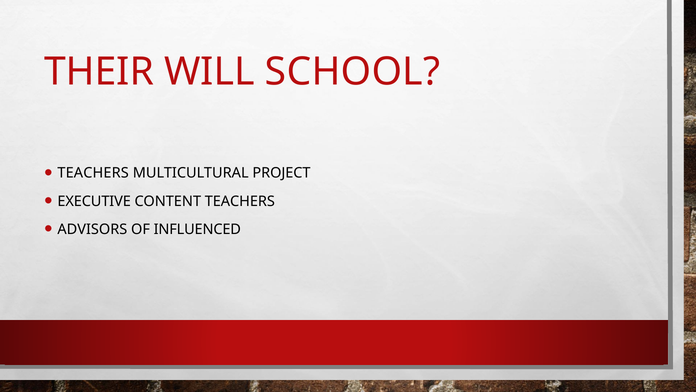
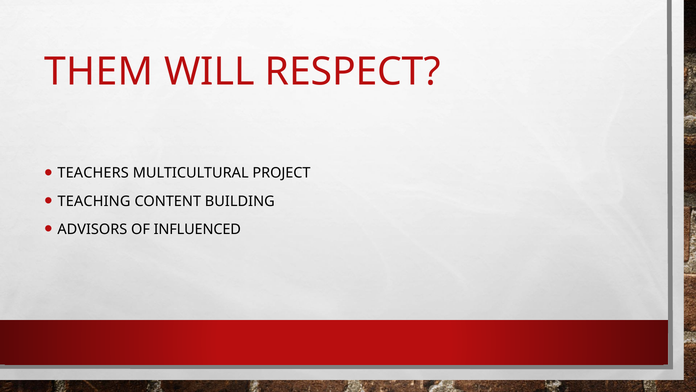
THEIR: THEIR -> THEM (99, 72)
SCHOOL: SCHOOL -> RESPECT (353, 72)
EXECUTIVE: EXECUTIVE -> TEACHING (94, 201)
CONTENT TEACHERS: TEACHERS -> BUILDING (240, 201)
